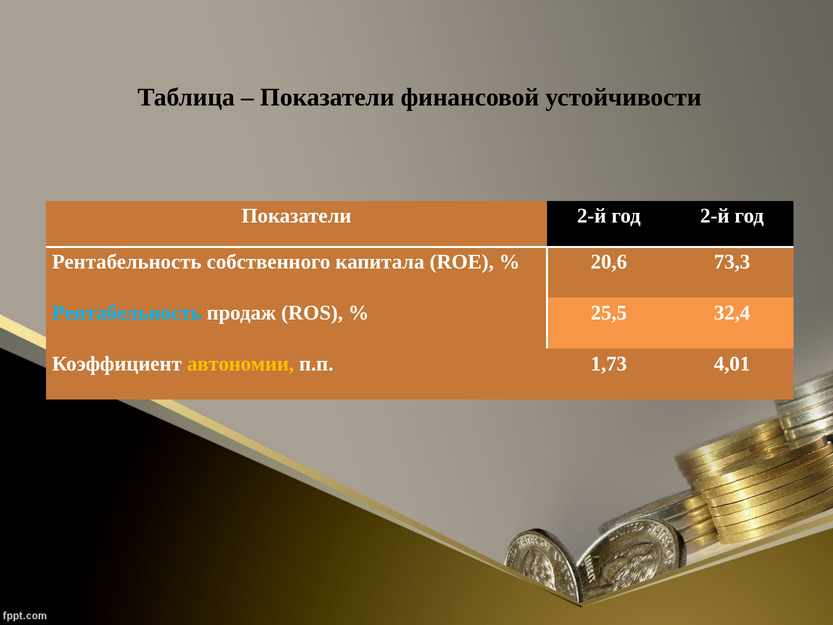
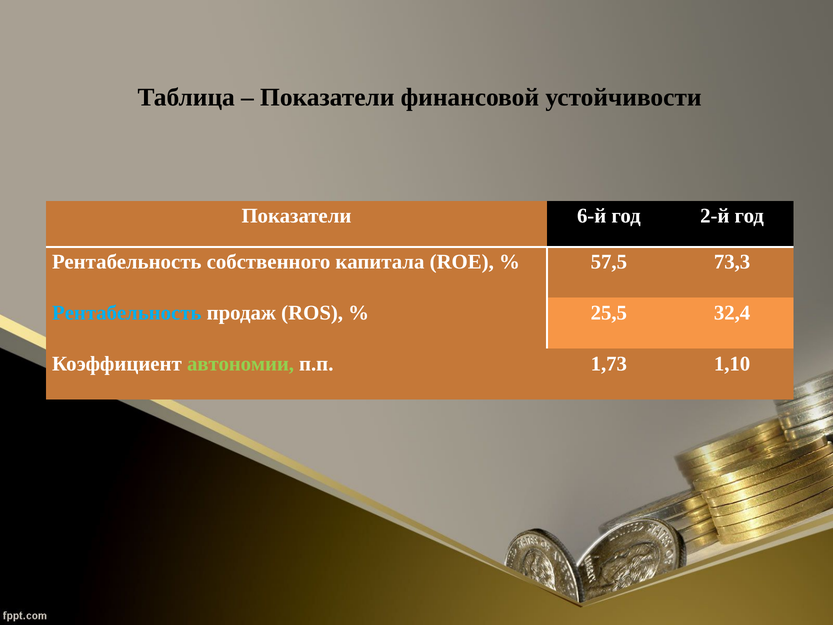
Показатели 2-й: 2-й -> 6-й (592, 216)
20,6: 20,6 -> 57,5 (609, 262)
автономии colour: yellow -> light green (241, 364)
4,01: 4,01 -> 1,10 (732, 364)
